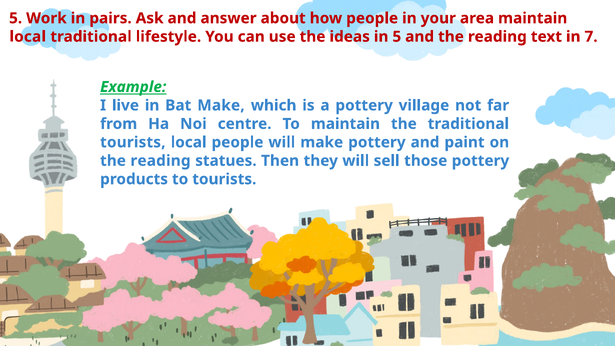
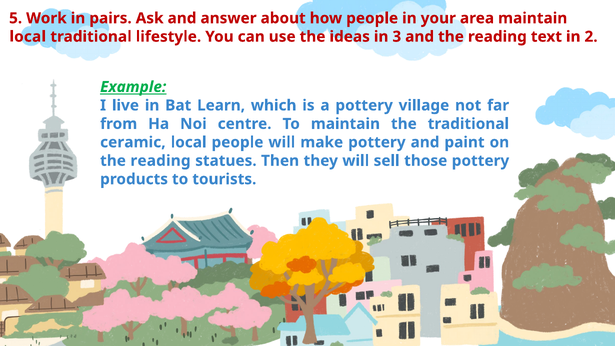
in 5: 5 -> 3 (397, 37)
7: 7 -> 2 (591, 37)
Bat Make: Make -> Learn (221, 105)
tourists: tourists -> ceramic (133, 142)
